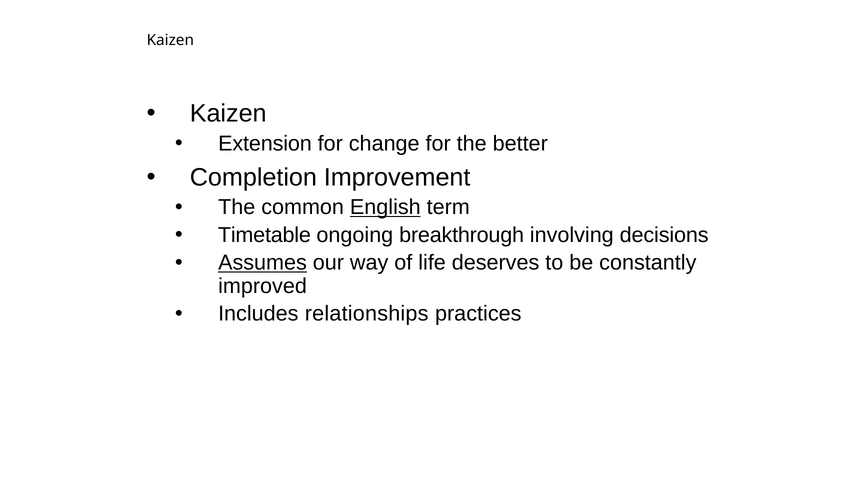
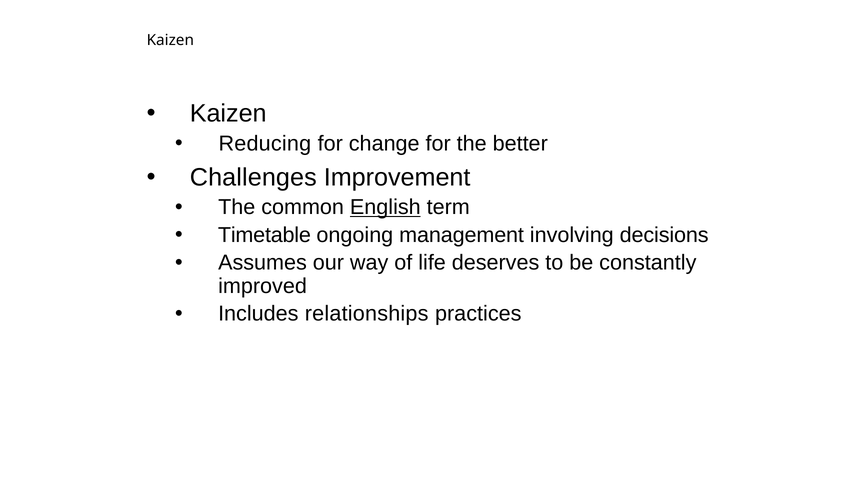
Extension: Extension -> Reducing (265, 144)
Completion: Completion -> Challenges (253, 178)
breakthrough: breakthrough -> management (462, 235)
Assumes underline: present -> none (263, 263)
